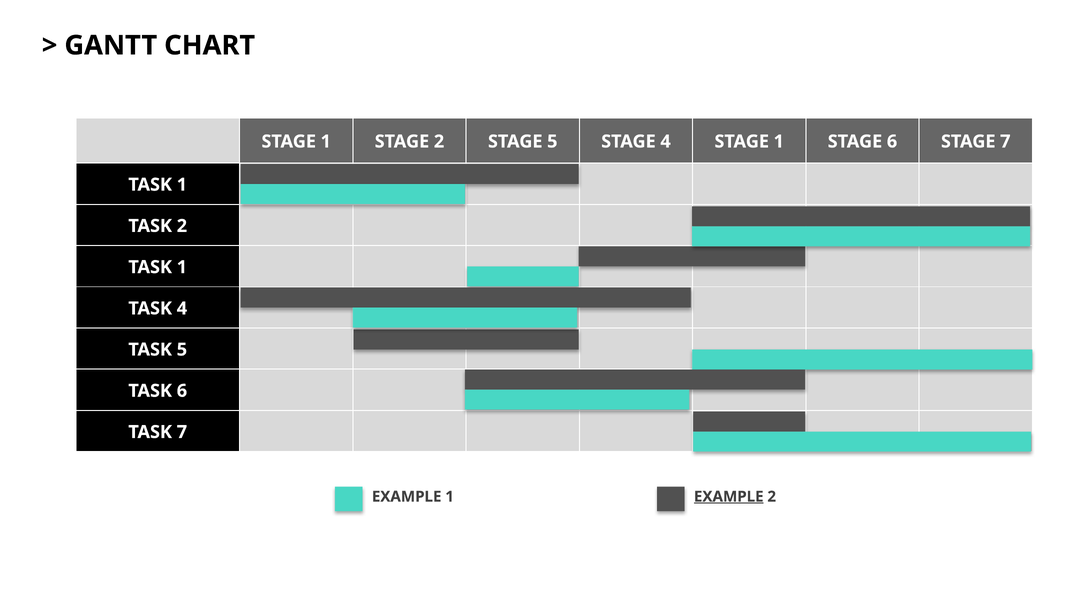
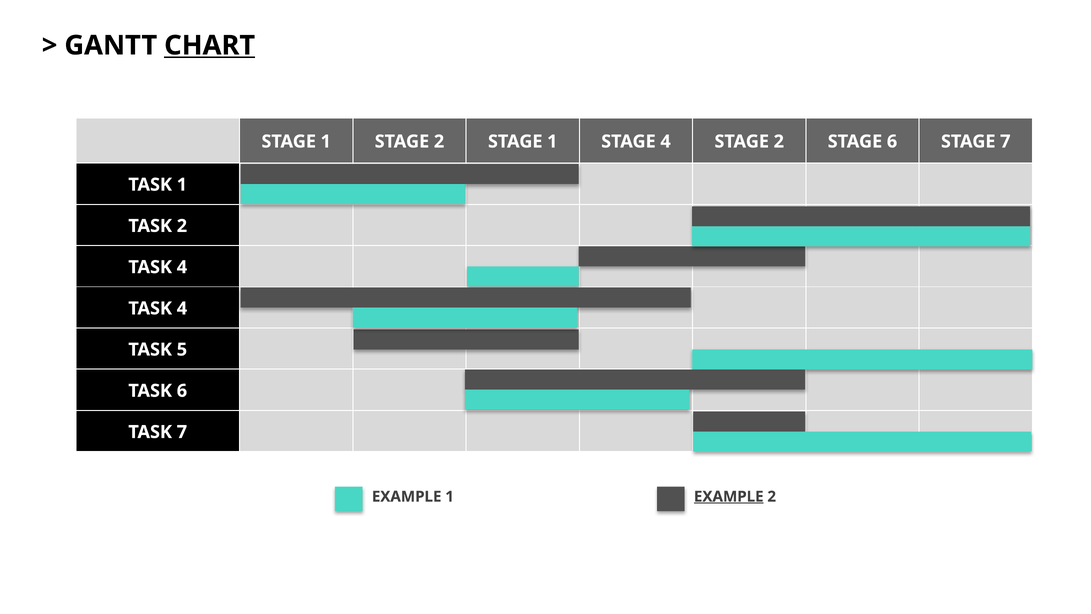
CHART underline: none -> present (210, 45)
2 STAGE 5: 5 -> 1 (552, 141)
4 STAGE 1: 1 -> 2 (779, 141)
1: 1 -> 4 (182, 267)
